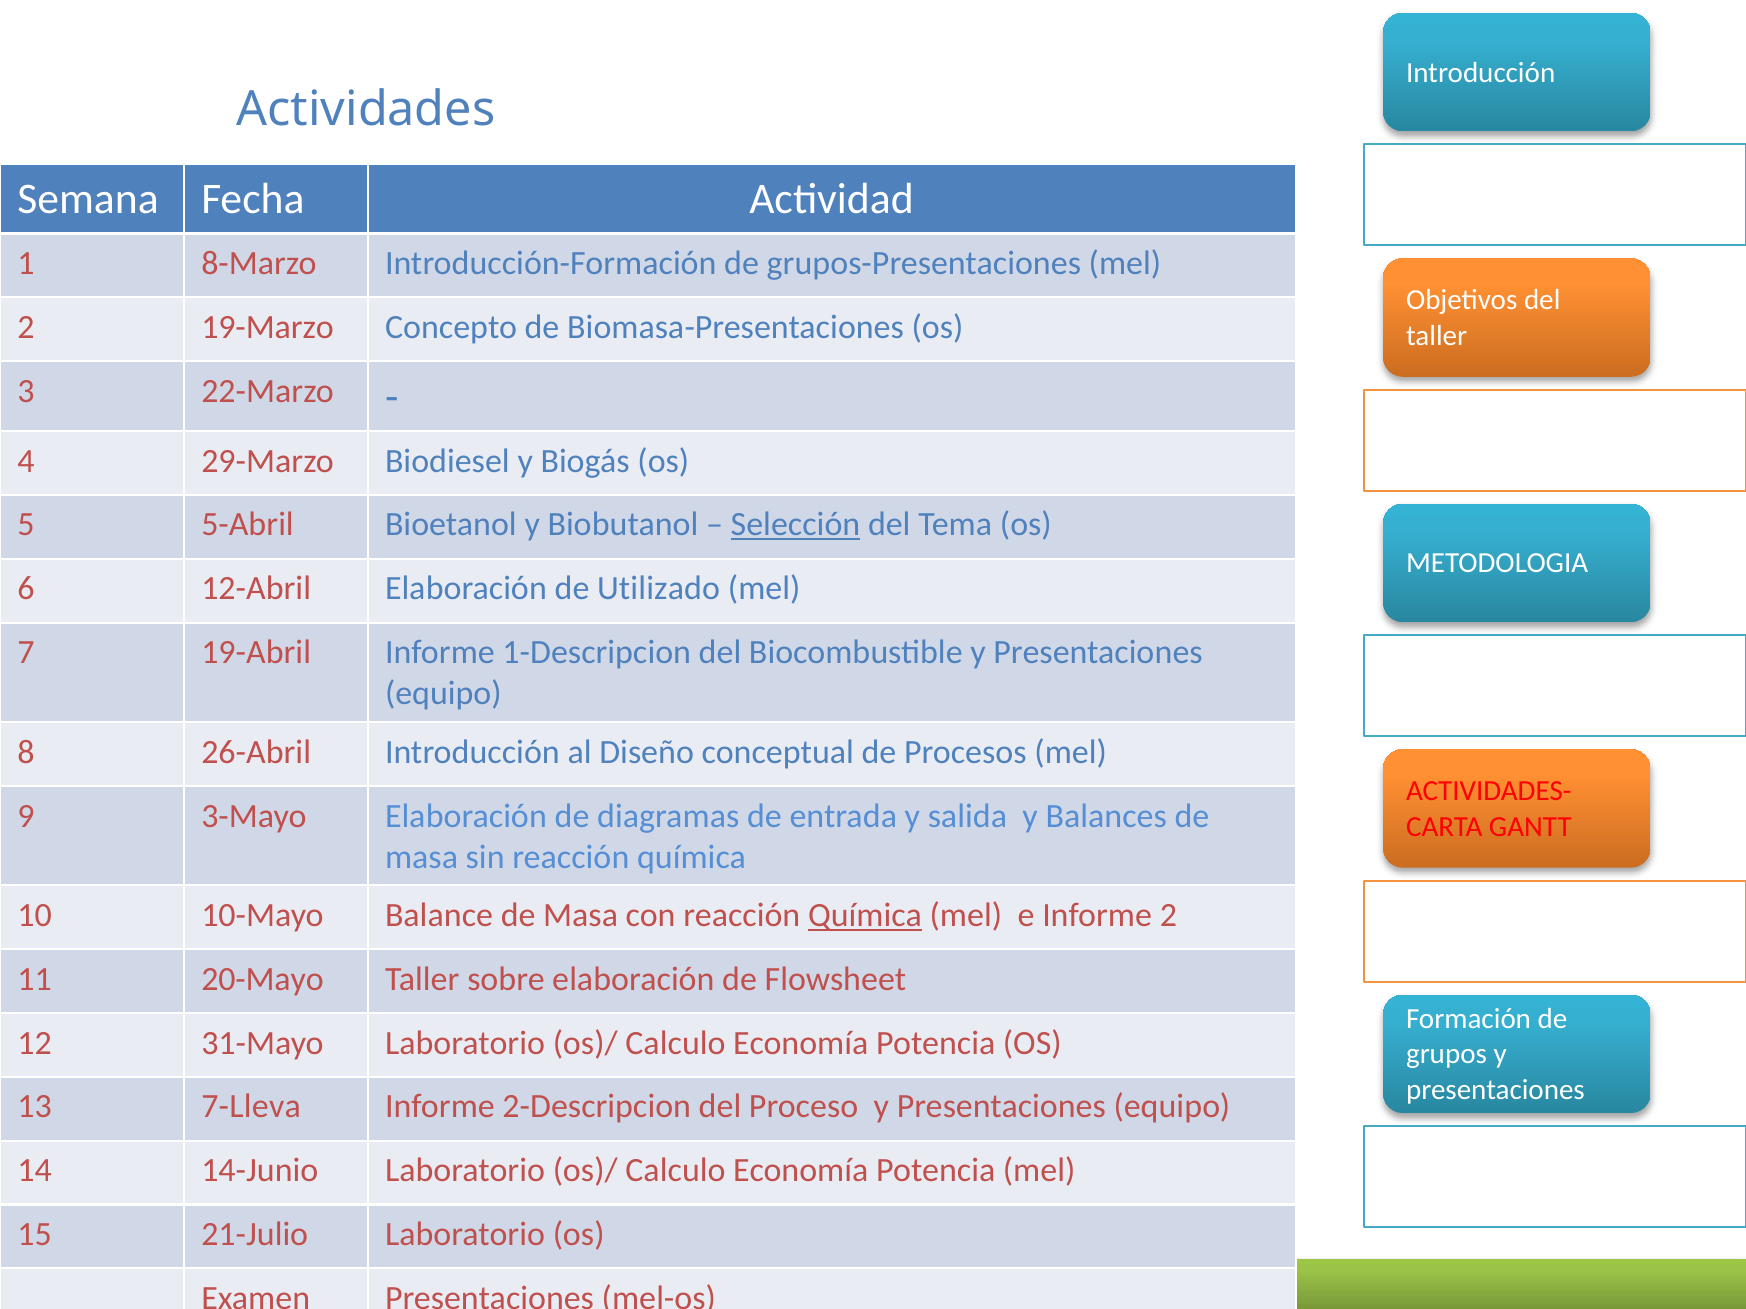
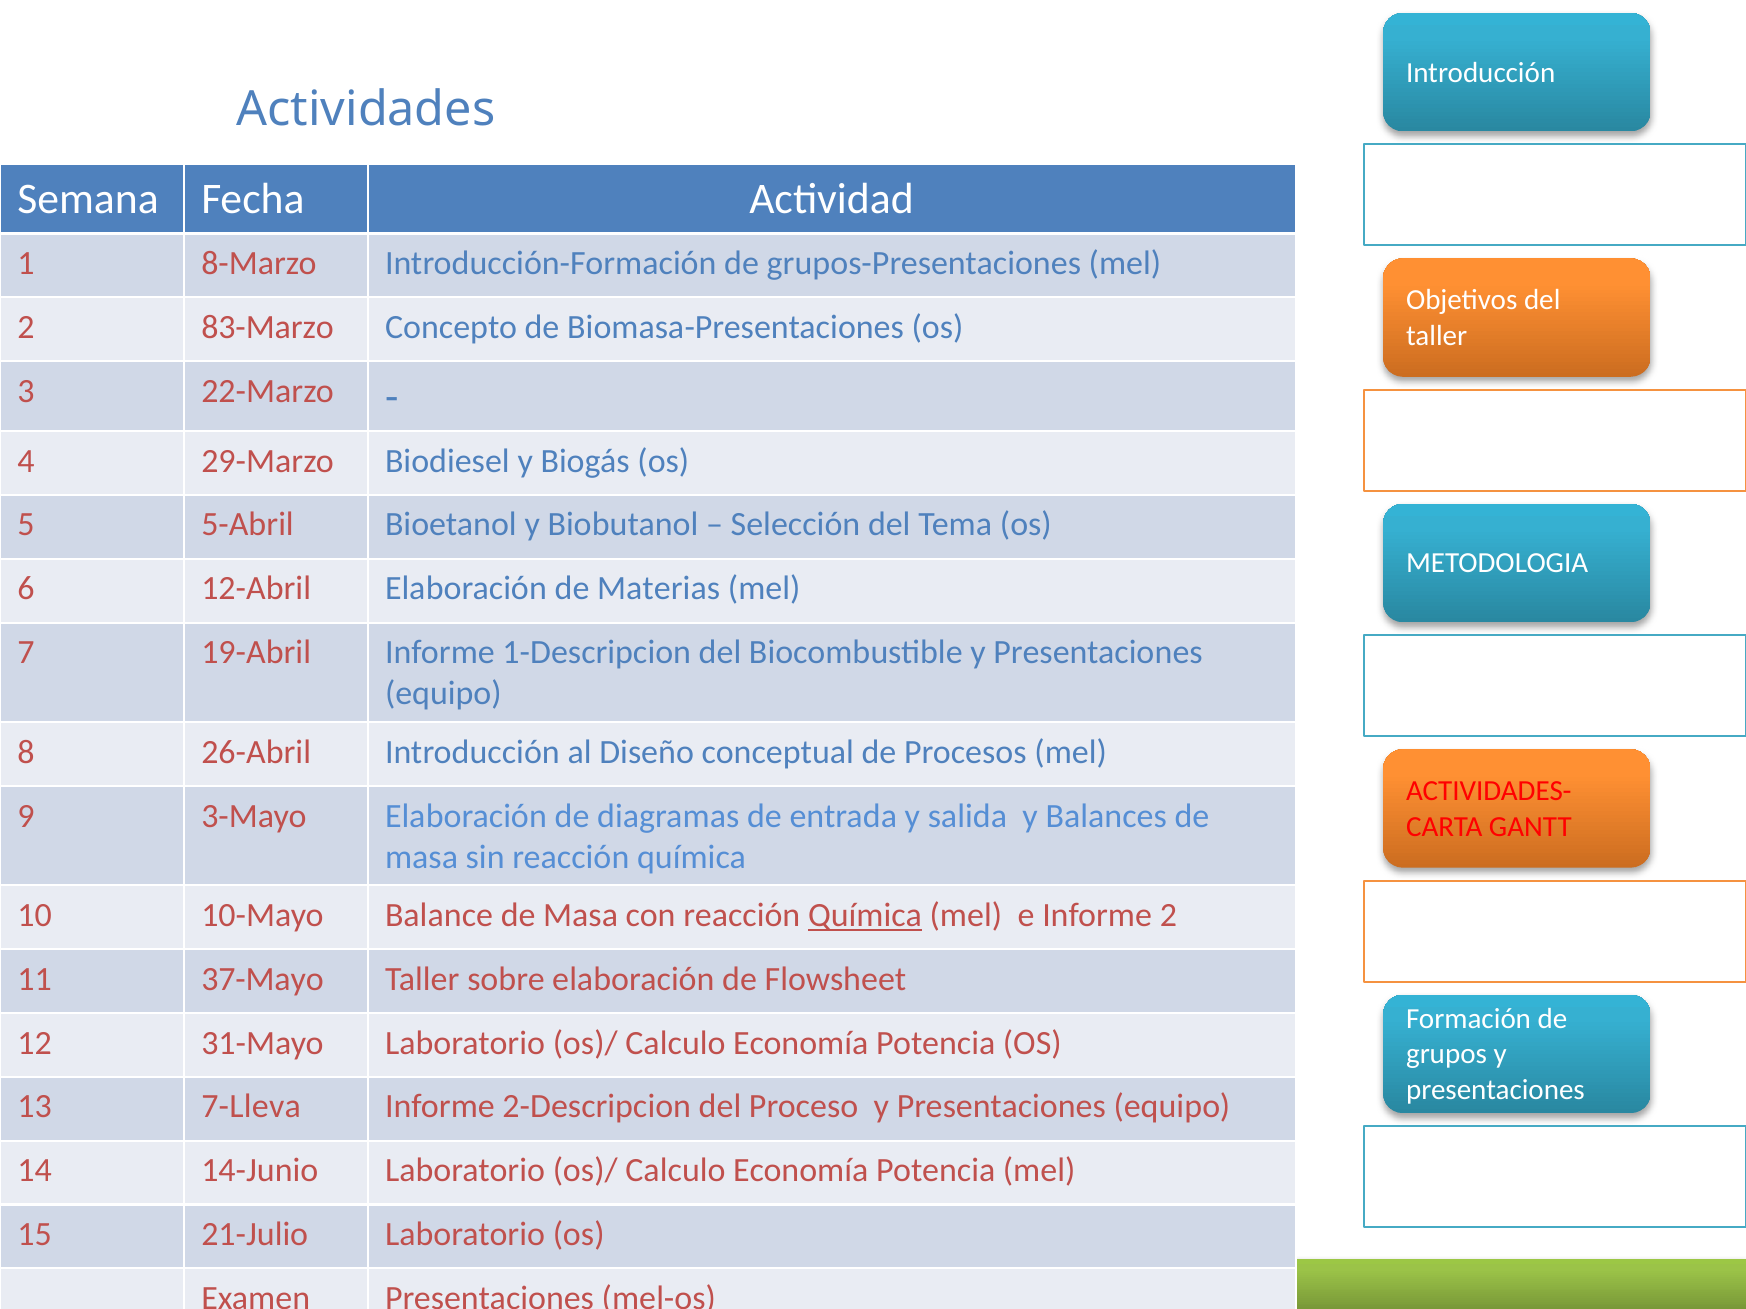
19-Marzo: 19-Marzo -> 83-Marzo (268, 327)
Selección underline: present -> none (795, 525)
Utilizado: Utilizado -> Materias (659, 589)
20-Mayo: 20-Mayo -> 37-Mayo (262, 979)
